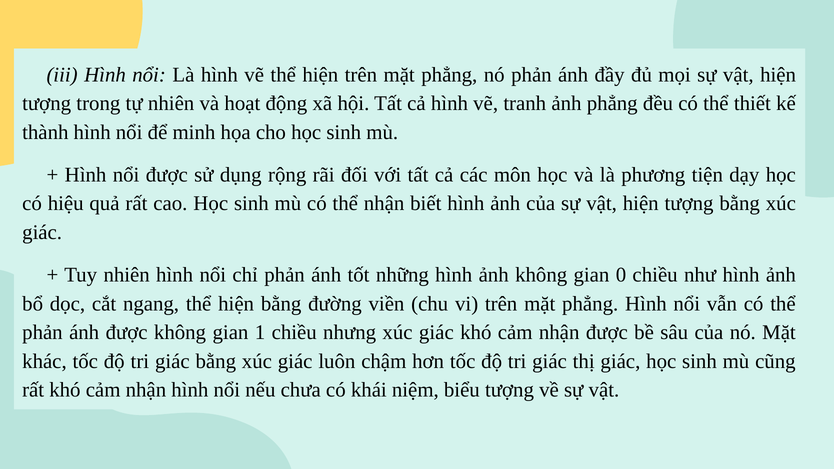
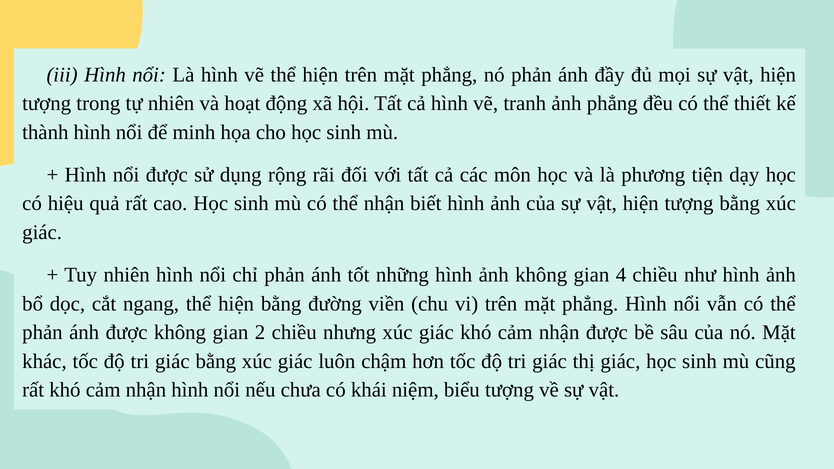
0: 0 -> 4 (621, 275)
1: 1 -> 2 (260, 333)
